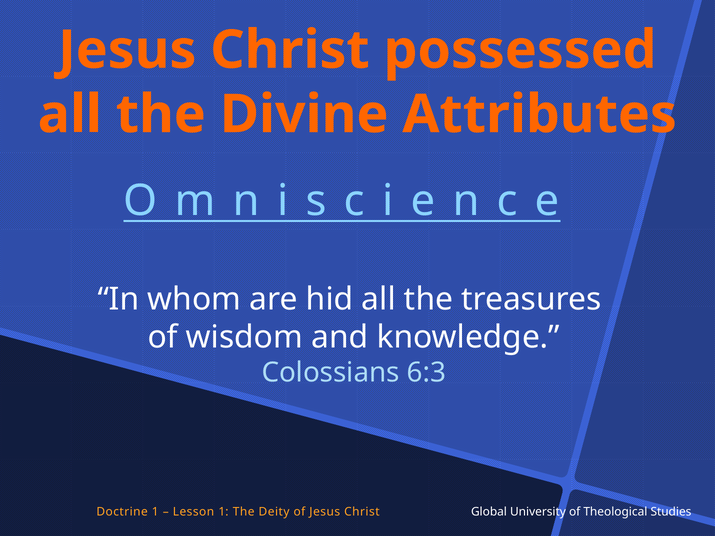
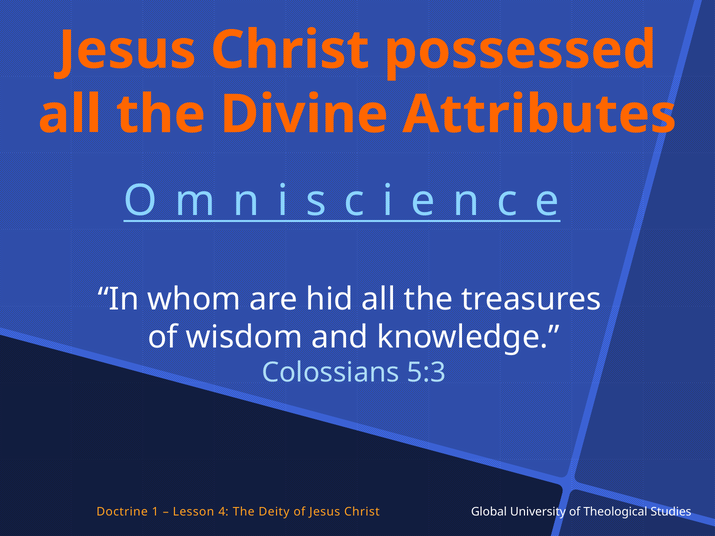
6:3: 6:3 -> 5:3 (426, 373)
Lesson 1: 1 -> 4 (223, 512)
